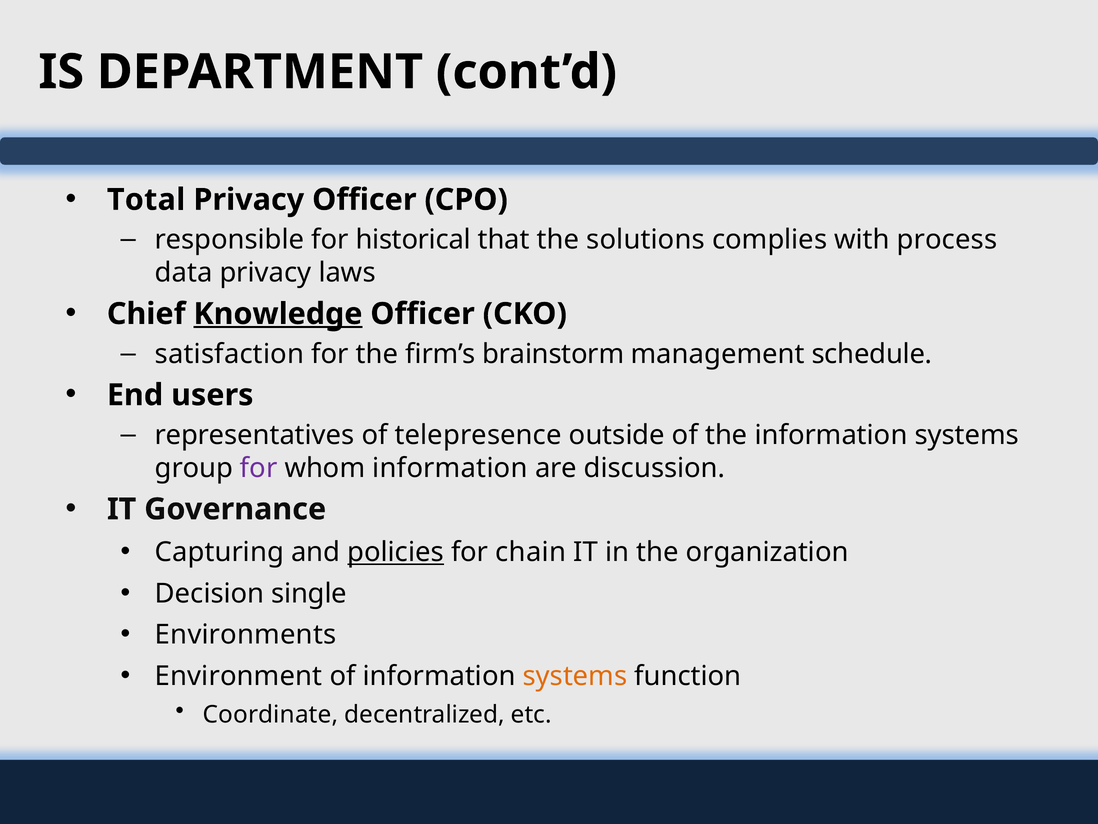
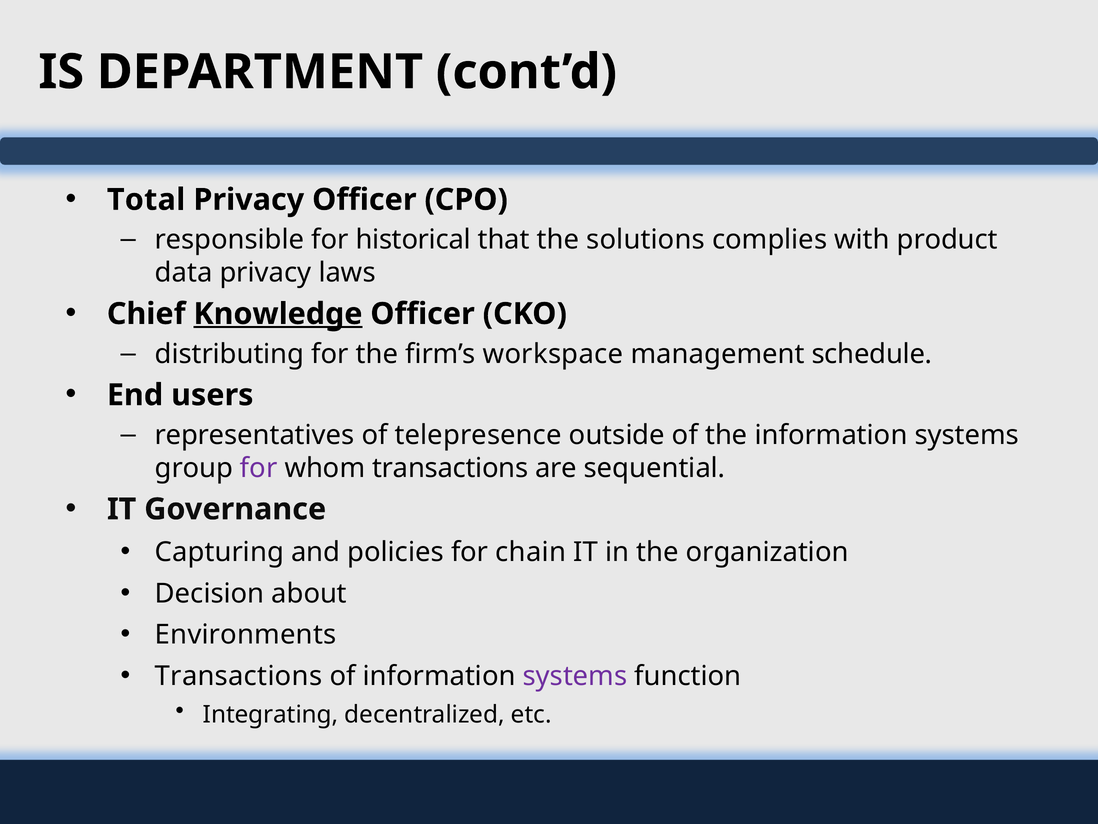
process: process -> product (947, 240)
satisfaction: satisfaction -> distributing (230, 354)
brainstorm: brainstorm -> workspace (553, 354)
whom information: information -> transactions (450, 468)
discussion: discussion -> sequential (655, 468)
policies underline: present -> none (396, 552)
single: single -> about (309, 593)
Environment: Environment -> Transactions (239, 676)
systems colour: orange -> purple (575, 676)
Coordinate: Coordinate -> Integrating (271, 714)
